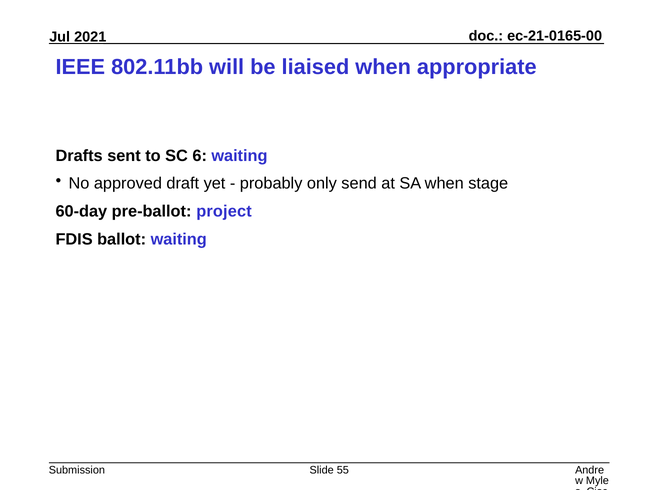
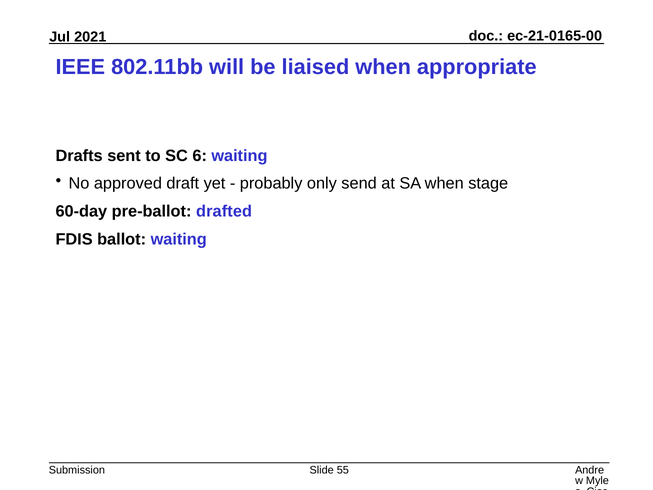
project: project -> drafted (224, 211)
